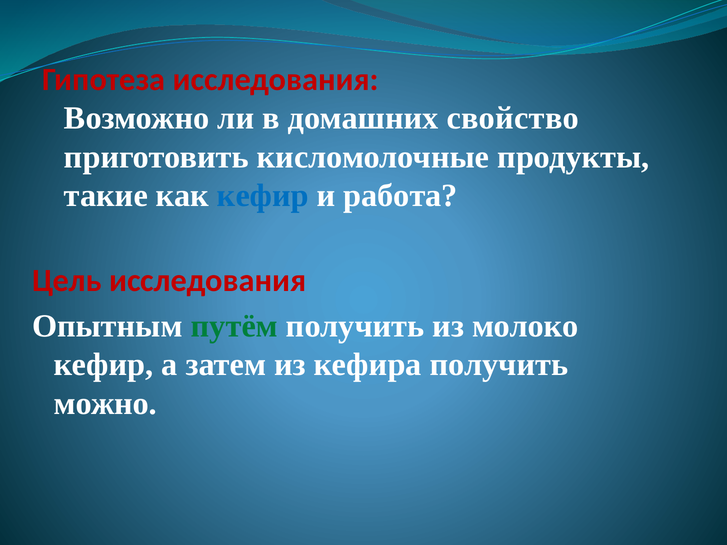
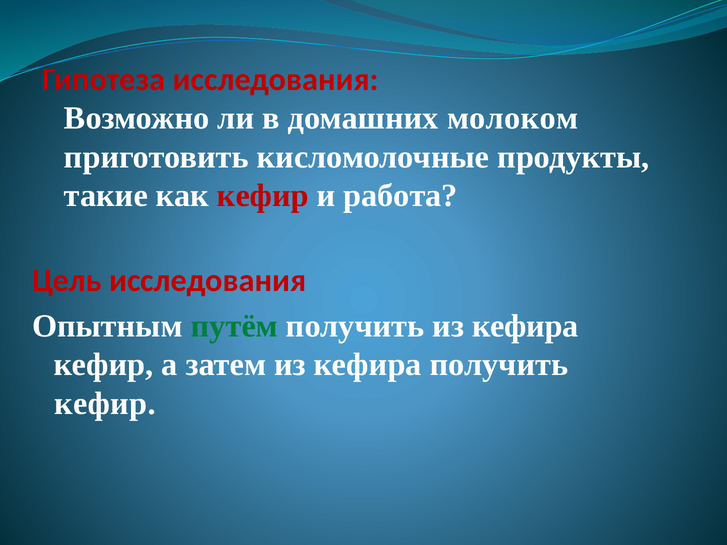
свойство: свойство -> молоком (513, 118)
кефир colour: blue -> red (263, 196)
получить из молоко: молоко -> кефира (525, 326)
можно: можно -> кефир (105, 404)
